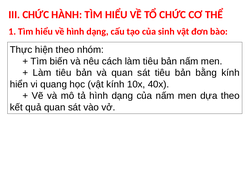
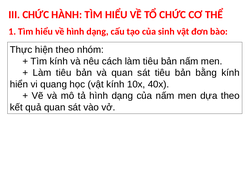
Tìm biến: biến -> kính (59, 61)
